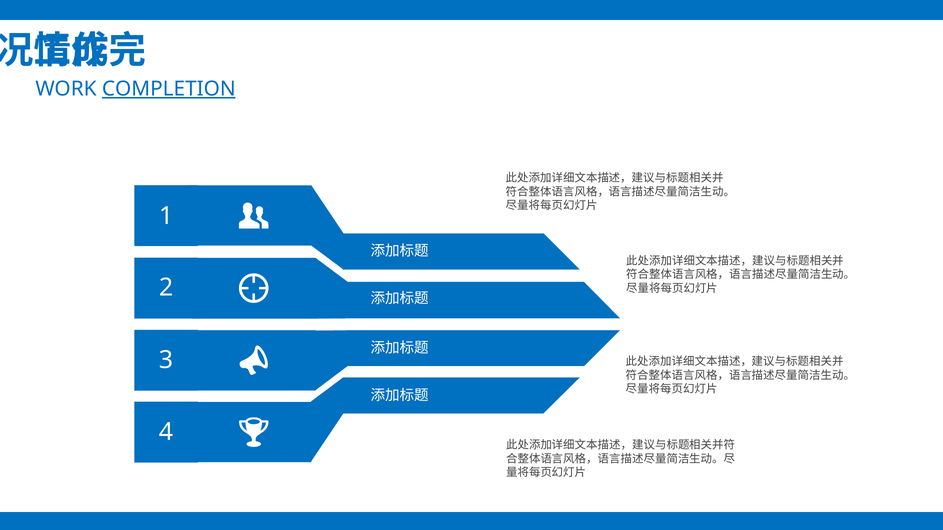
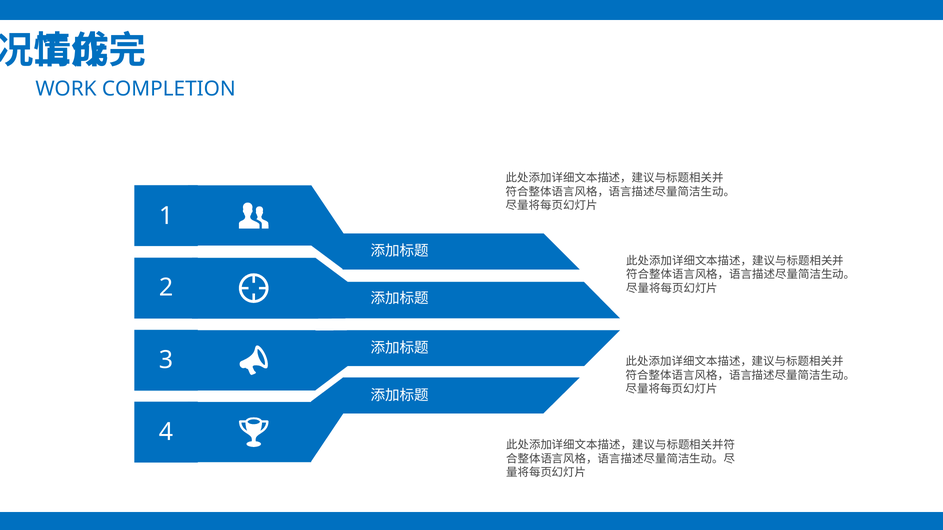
COMPLETION underline: present -> none (169, 89)
